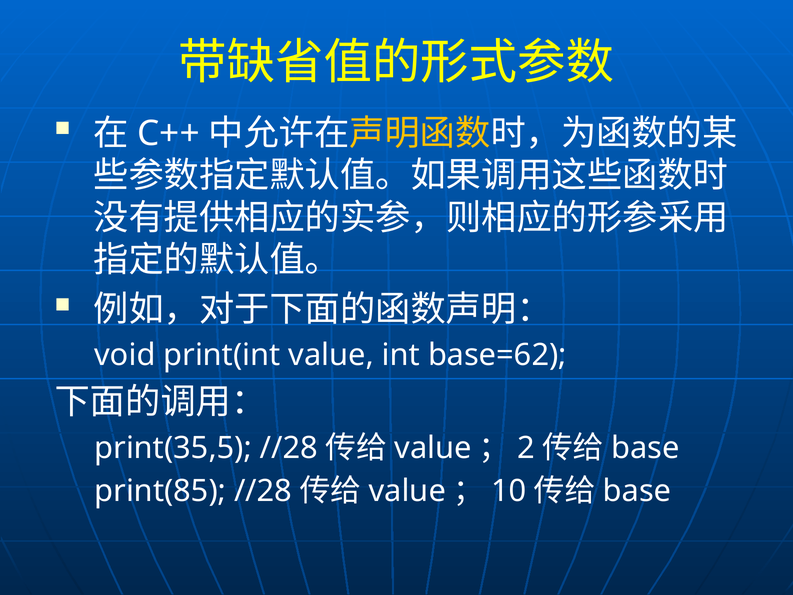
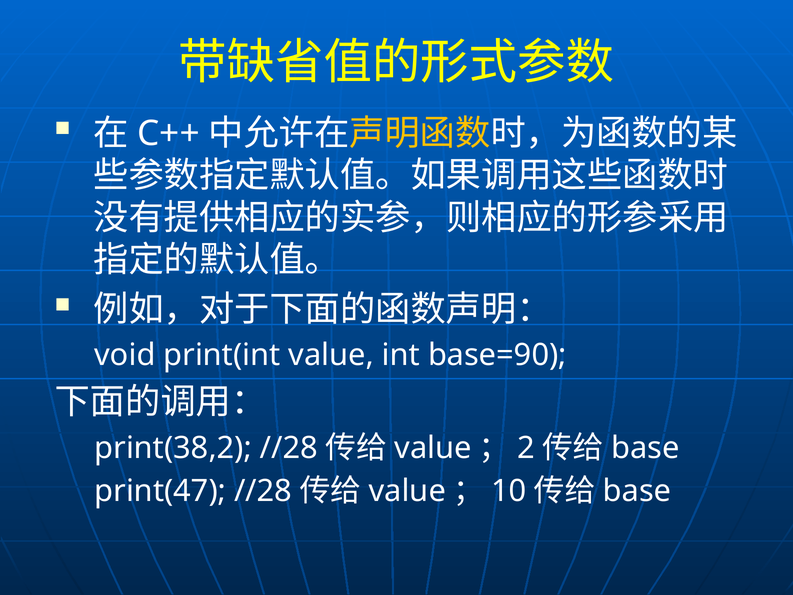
base=62: base=62 -> base=90 (497, 355)
print(35,5: print(35,5 -> print(38,2 (173, 448)
print(85: print(85 -> print(47 (160, 491)
